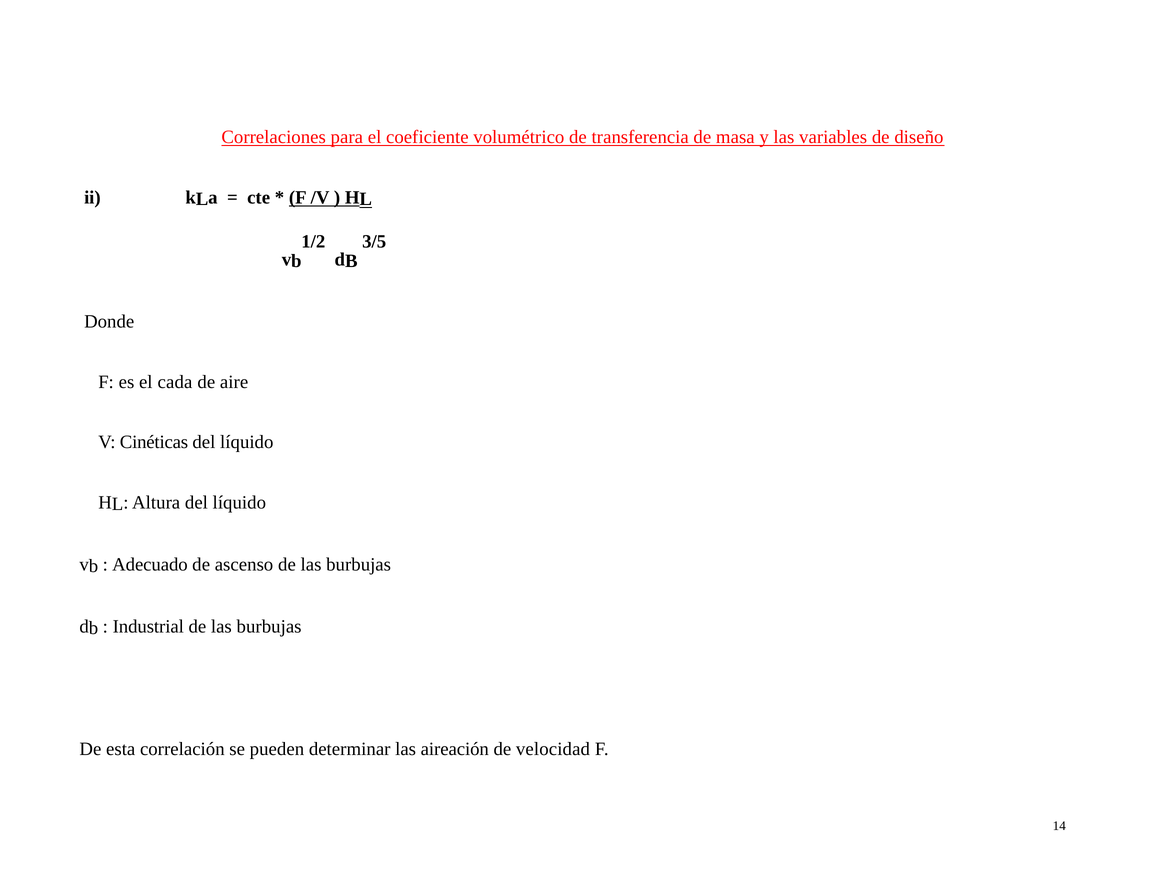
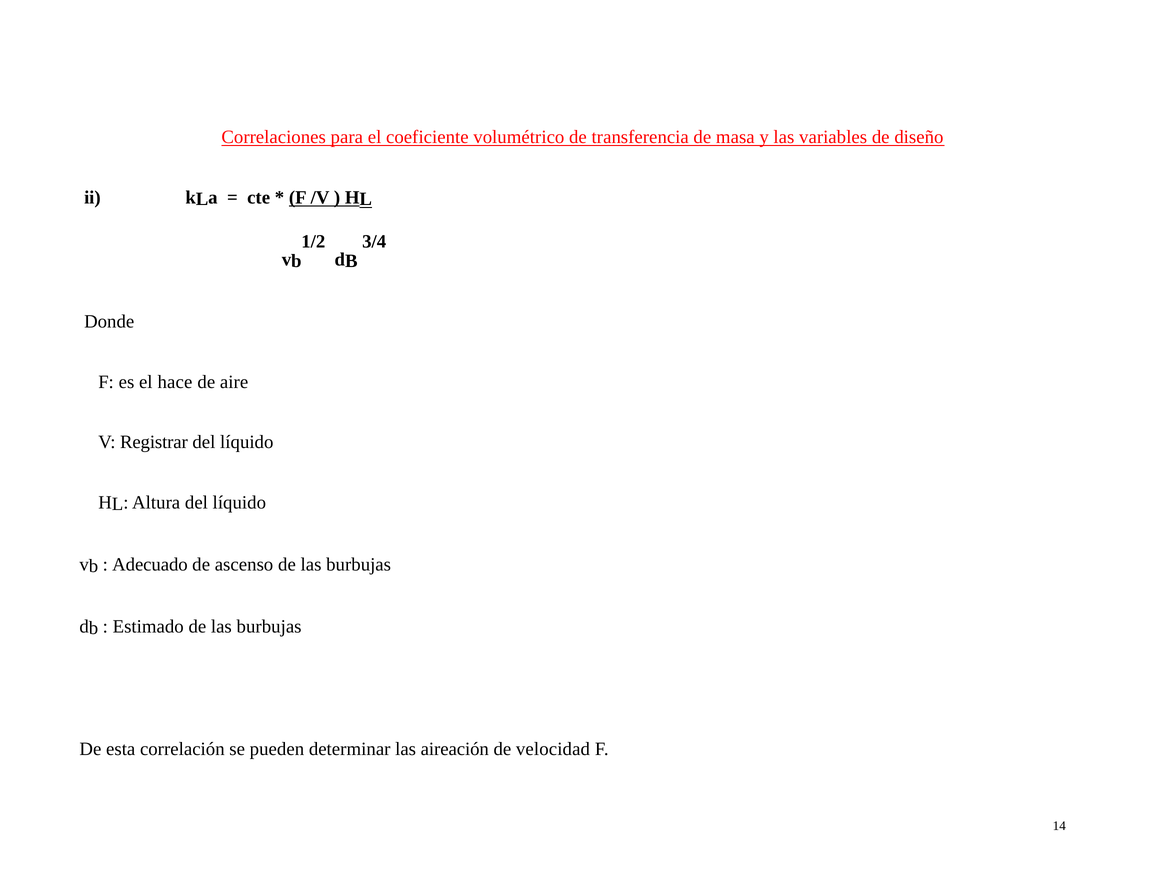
3/5: 3/5 -> 3/4 (374, 242)
cada: cada -> hace (175, 382)
Cinéticas: Cinéticas -> Registrar (154, 442)
Industrial: Industrial -> Estimado (148, 626)
